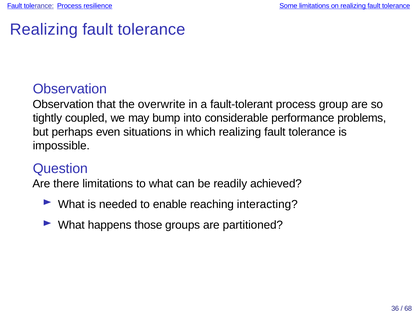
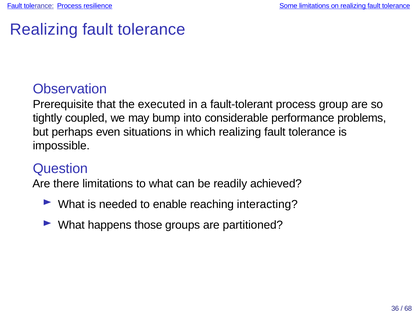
Observation: Observation -> Prerequisite (63, 104)
overwrite: overwrite -> executed (162, 104)
